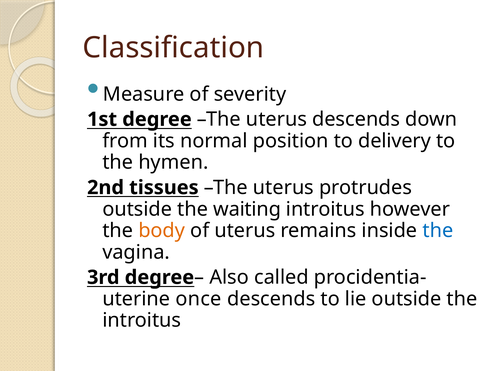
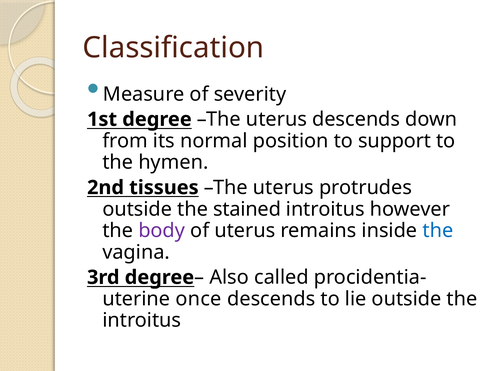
delivery: delivery -> support (395, 141)
waiting: waiting -> stained (247, 209)
body colour: orange -> purple (162, 231)
